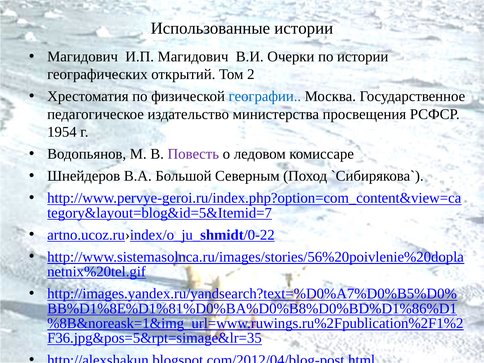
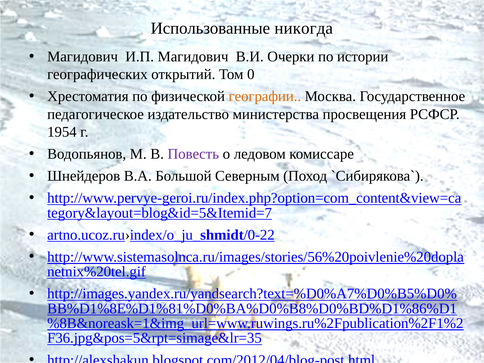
Использованные истории: истории -> никогда (304, 28)
2: 2 -> 0 (251, 74)
географии colour: blue -> orange (265, 96)
